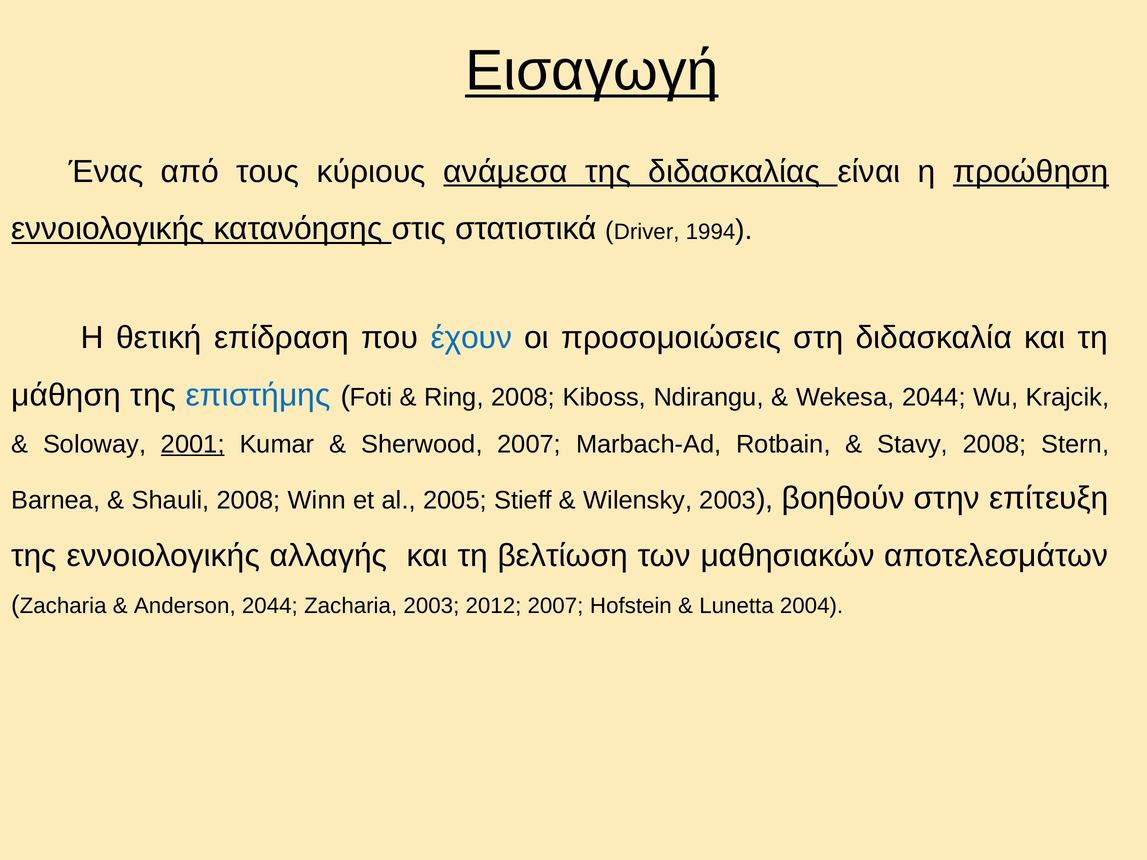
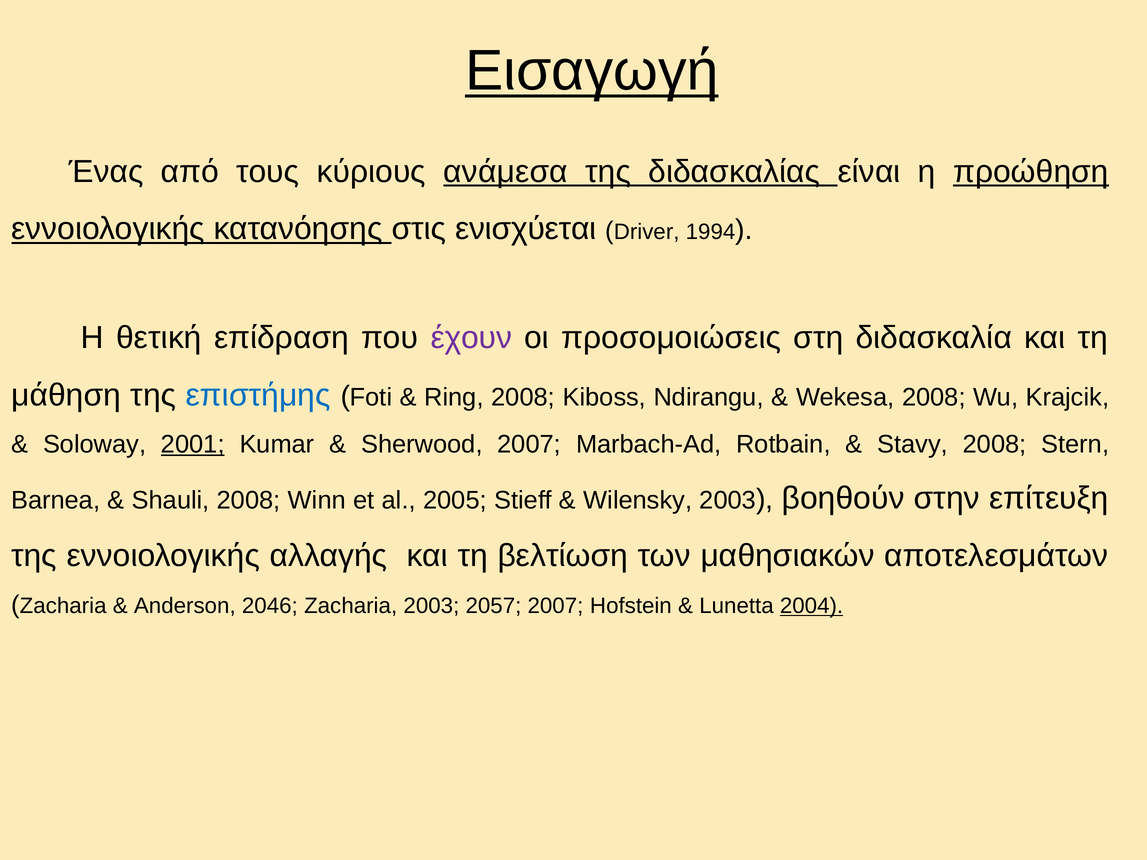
στατιστικά: στατιστικά -> ενισχύεται (526, 229)
έχουν colour: blue -> purple (471, 338)
Wekesa 2044: 2044 -> 2008 (934, 397)
Anderson 2044: 2044 -> 2046 (270, 606)
2012: 2012 -> 2057 (493, 606)
2004 underline: none -> present (812, 606)
